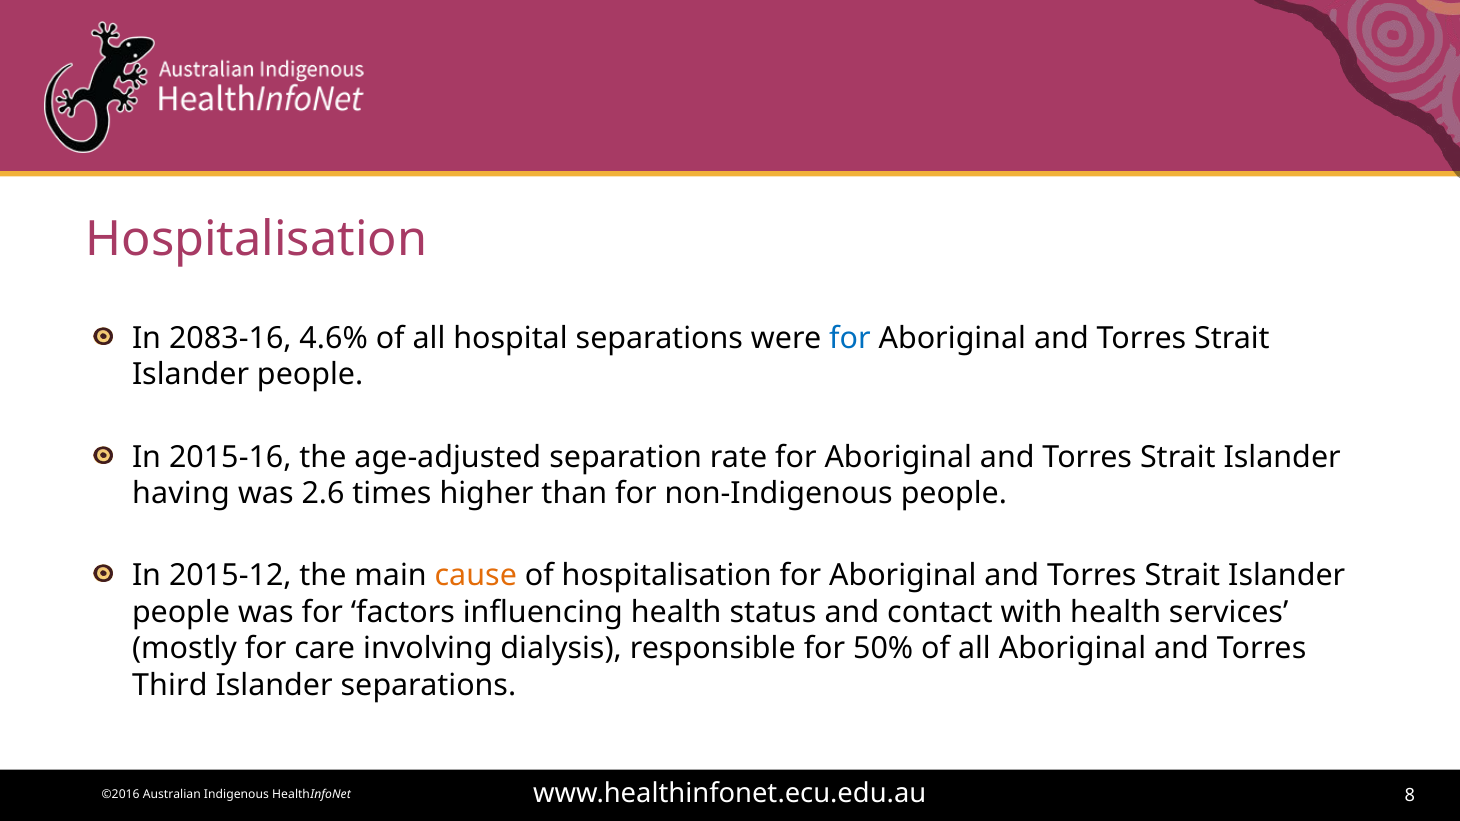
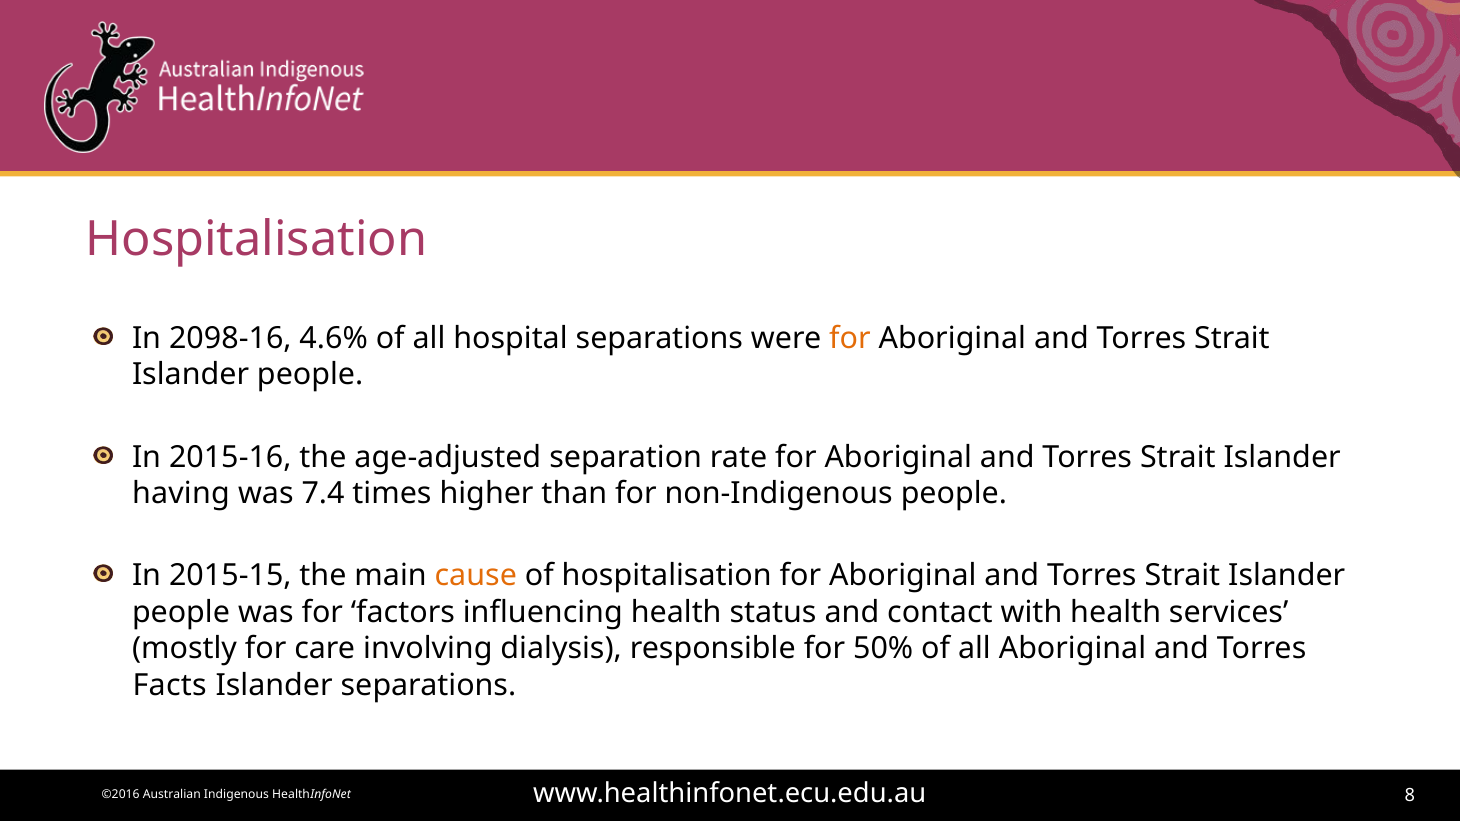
2083-16: 2083-16 -> 2098-16 (230, 338)
for colour: blue -> orange (850, 338)
2.6: 2.6 -> 7.4 (323, 494)
2015-12: 2015-12 -> 2015-15 (230, 576)
Third: Third -> Facts (170, 685)
